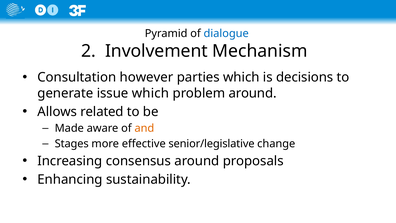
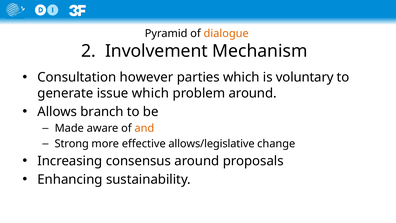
dialogue colour: blue -> orange (226, 34)
decisions: decisions -> voluntary (305, 77)
related: related -> branch (102, 112)
Stages: Stages -> Strong (72, 144)
senior/legislative: senior/legislative -> allows/legislative (212, 144)
